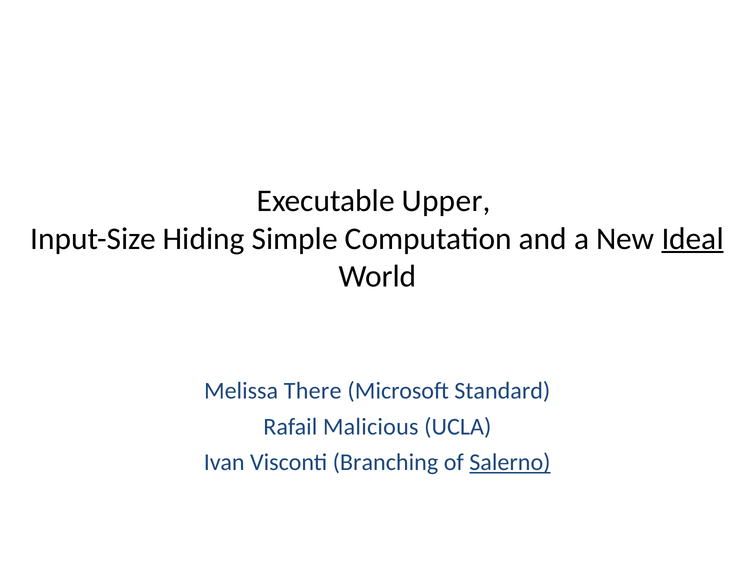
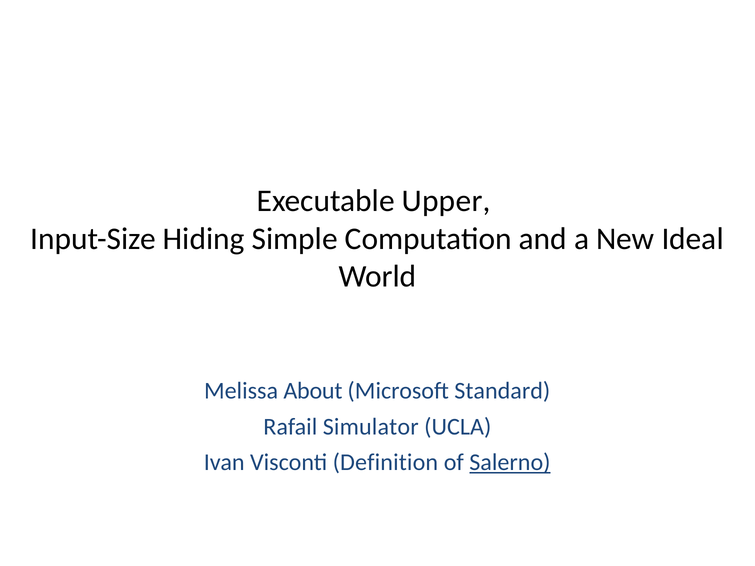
Ideal underline: present -> none (693, 239)
There: There -> About (313, 391)
Malicious: Malicious -> Simulator (371, 427)
Branching: Branching -> Definition (385, 462)
